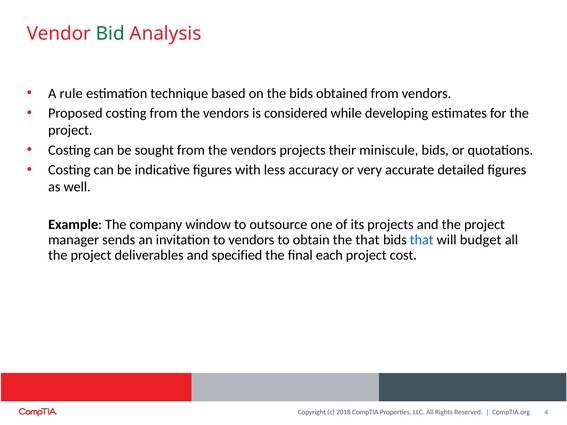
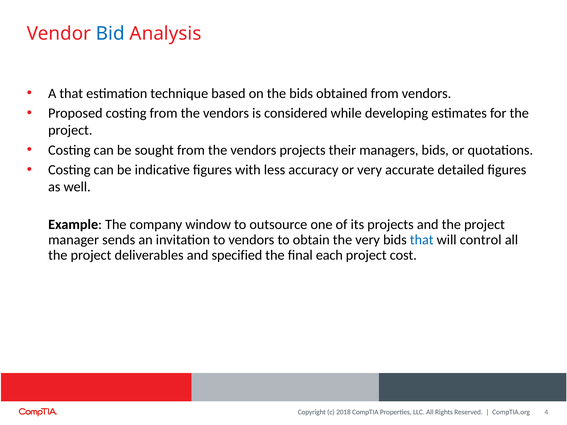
Bid colour: green -> blue (110, 34)
A rule: rule -> that (71, 93)
miniscule: miniscule -> managers (389, 150)
the that: that -> very (368, 240)
budget: budget -> control (481, 240)
